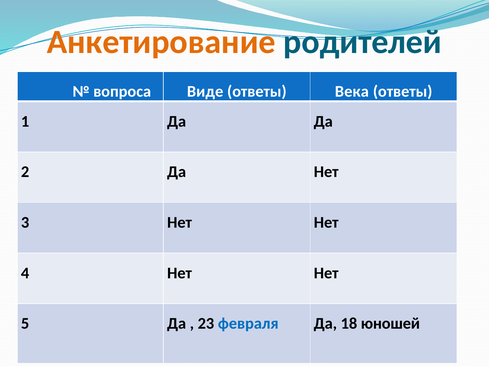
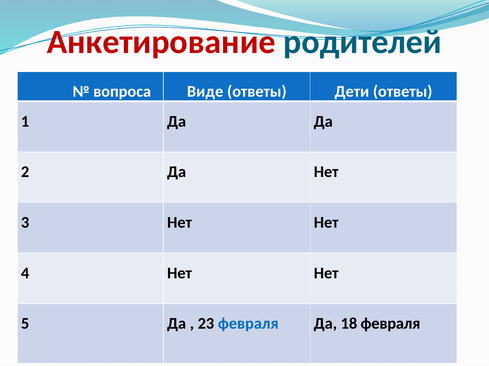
Анкетирование colour: orange -> red (161, 42)
Века: Века -> Дети (352, 92)
18 юношей: юношей -> февраля (390, 324)
